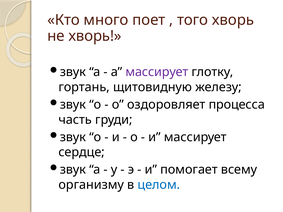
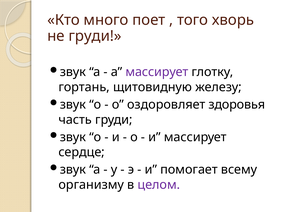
не хворь: хворь -> груди (95, 36)
процесса: процесса -> здоровья (237, 105)
целом colour: blue -> purple (159, 185)
